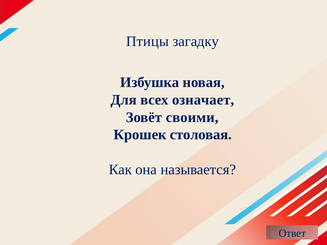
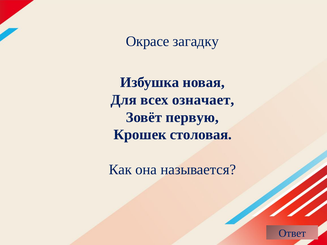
Птицы: Птицы -> Окрасе (148, 41)
своими: своими -> первую (192, 117)
